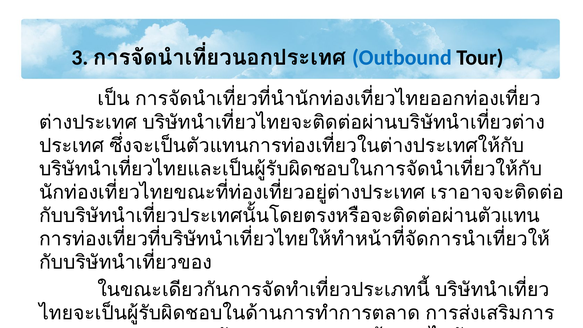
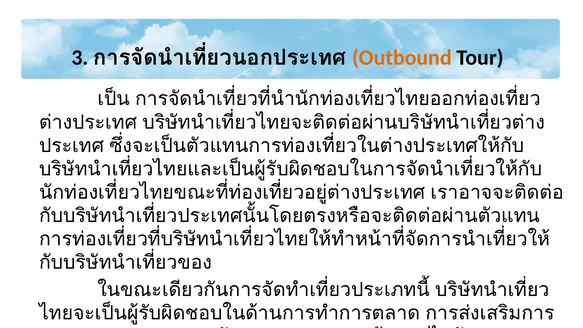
Outbound colour: blue -> orange (402, 58)
